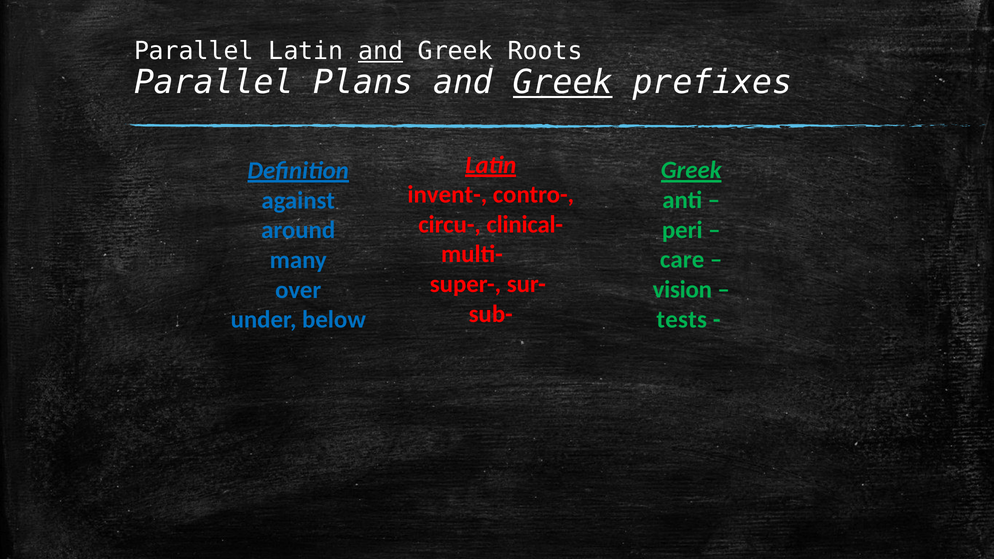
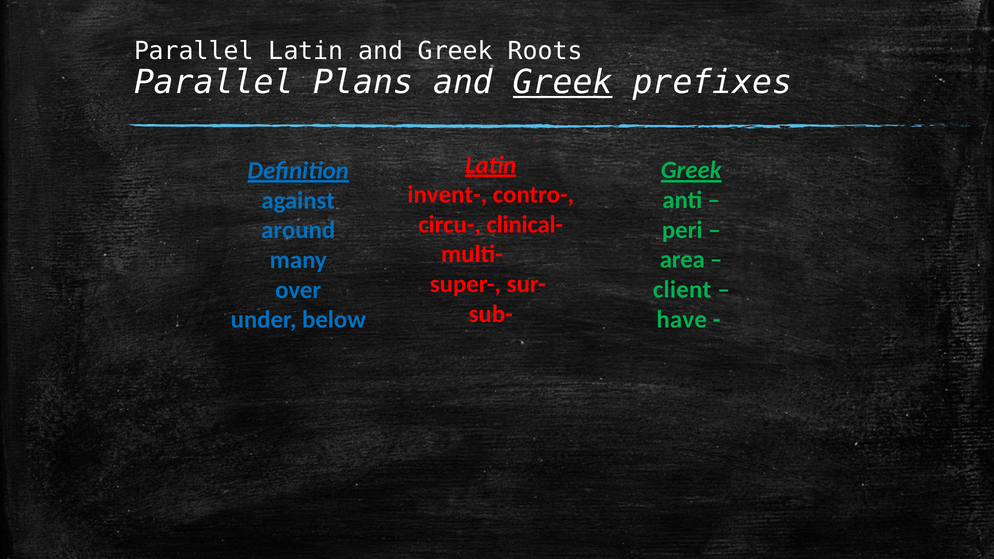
and underline: present -> none (381, 51)
care: care -> area (682, 260)
vision: vision -> client (682, 290)
tests: tests -> have (682, 319)
